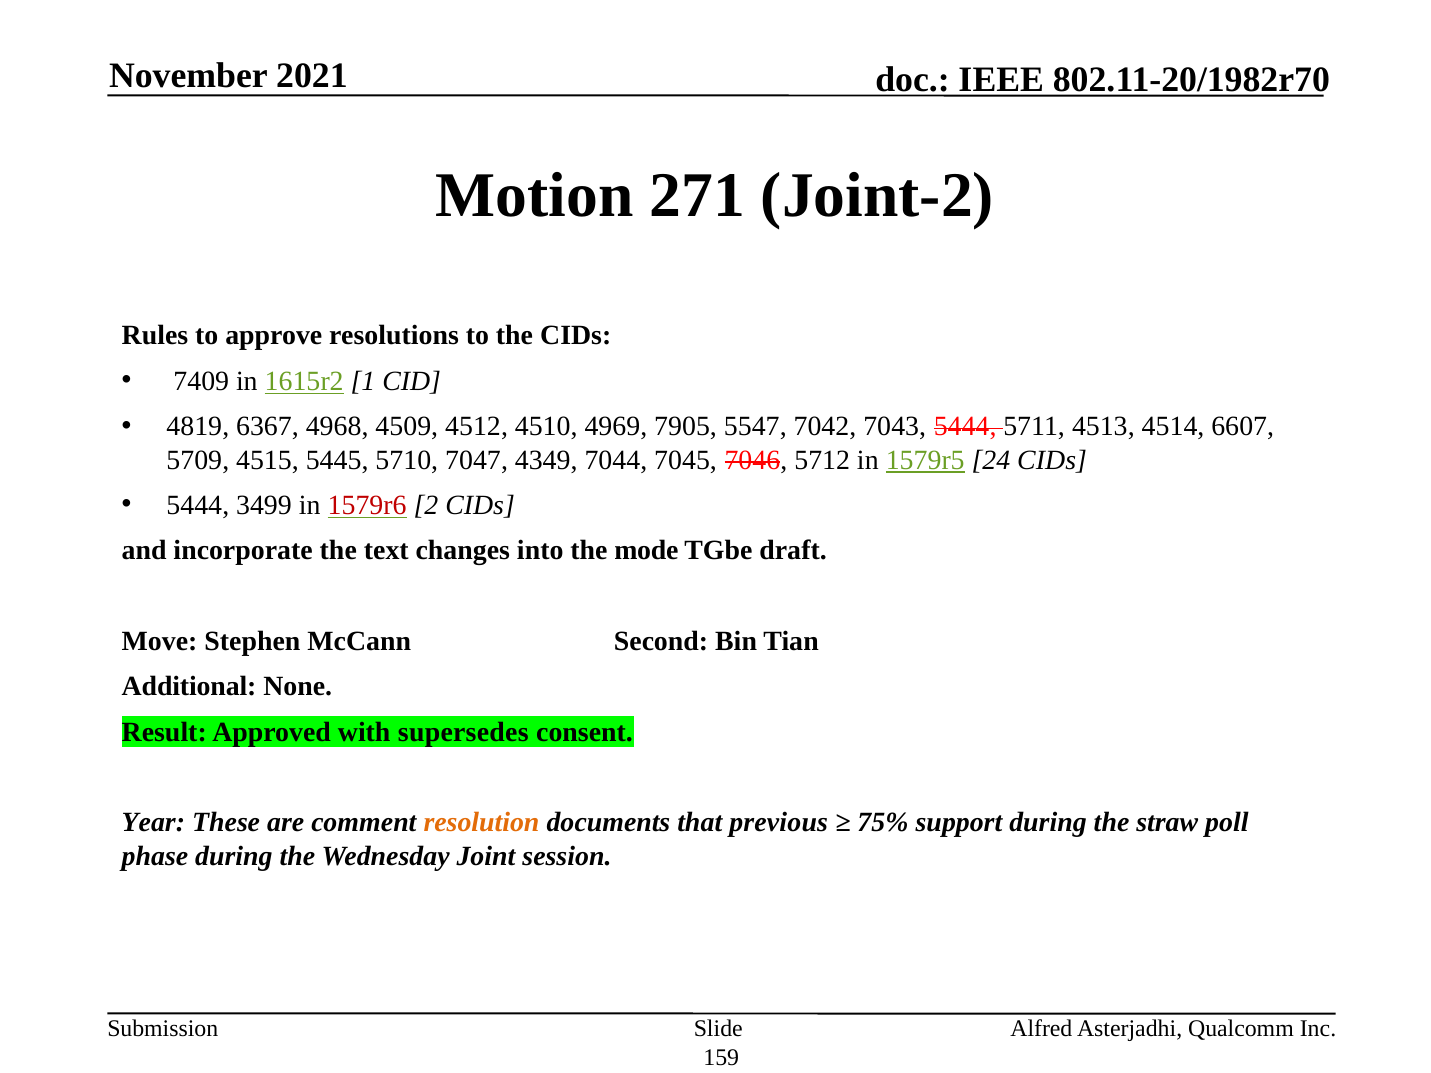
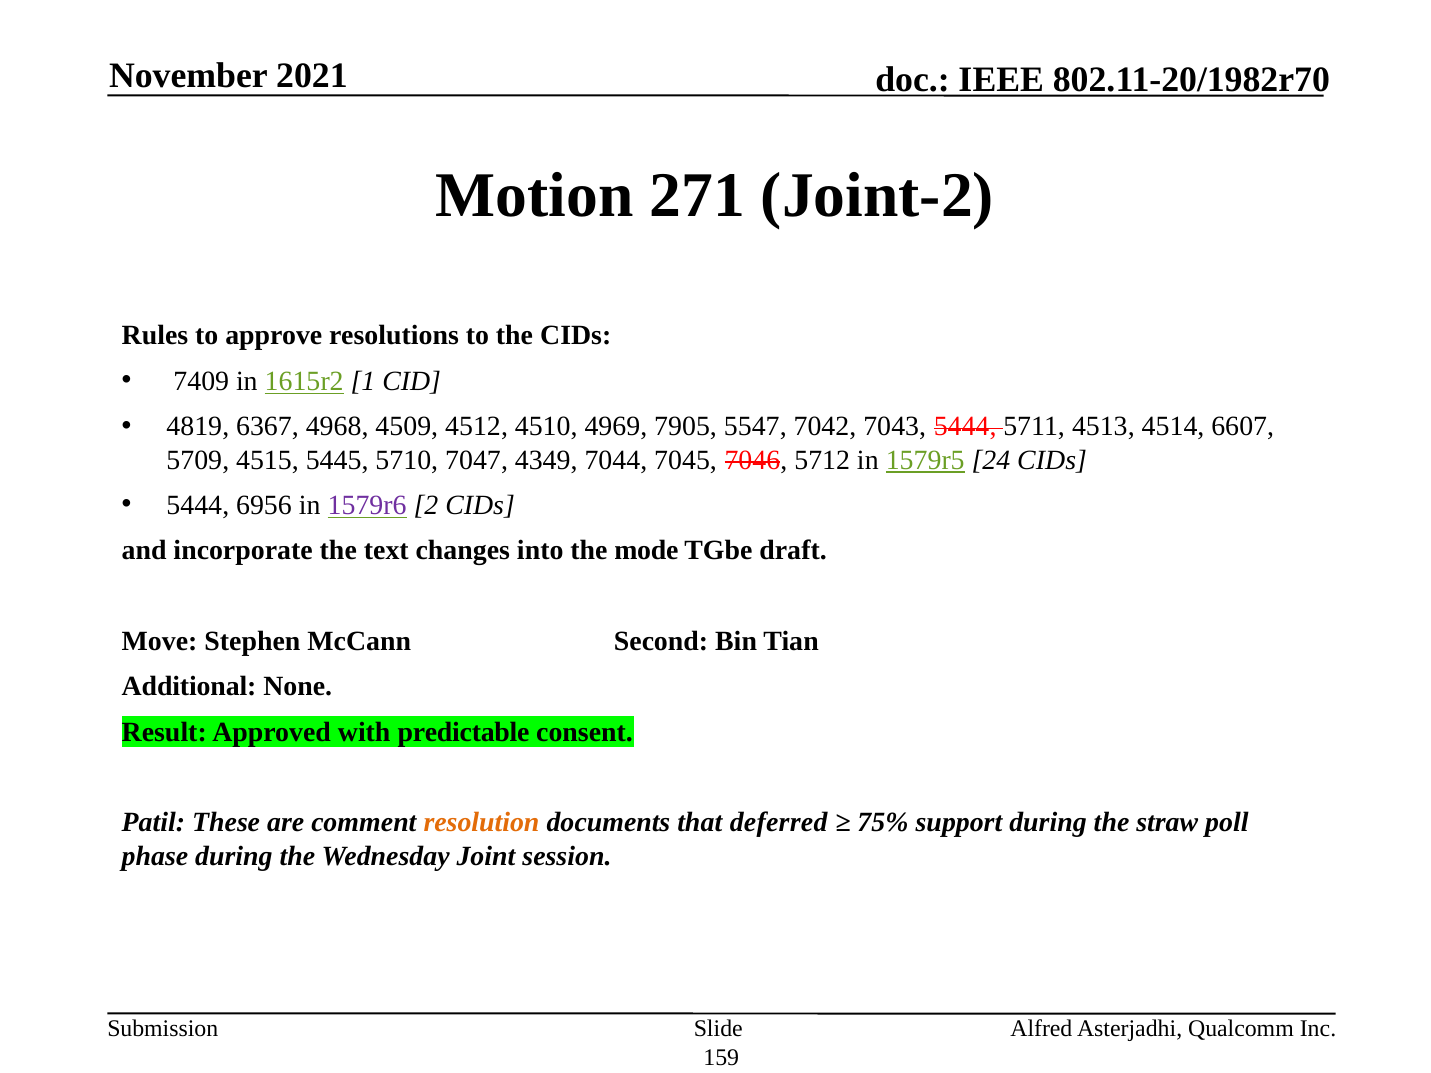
3499: 3499 -> 6956 (264, 505)
1579r6 colour: red -> purple (367, 505)
supersedes: supersedes -> predictable (464, 732)
Year: Year -> Patil (153, 823)
previous: previous -> deferred (779, 823)
